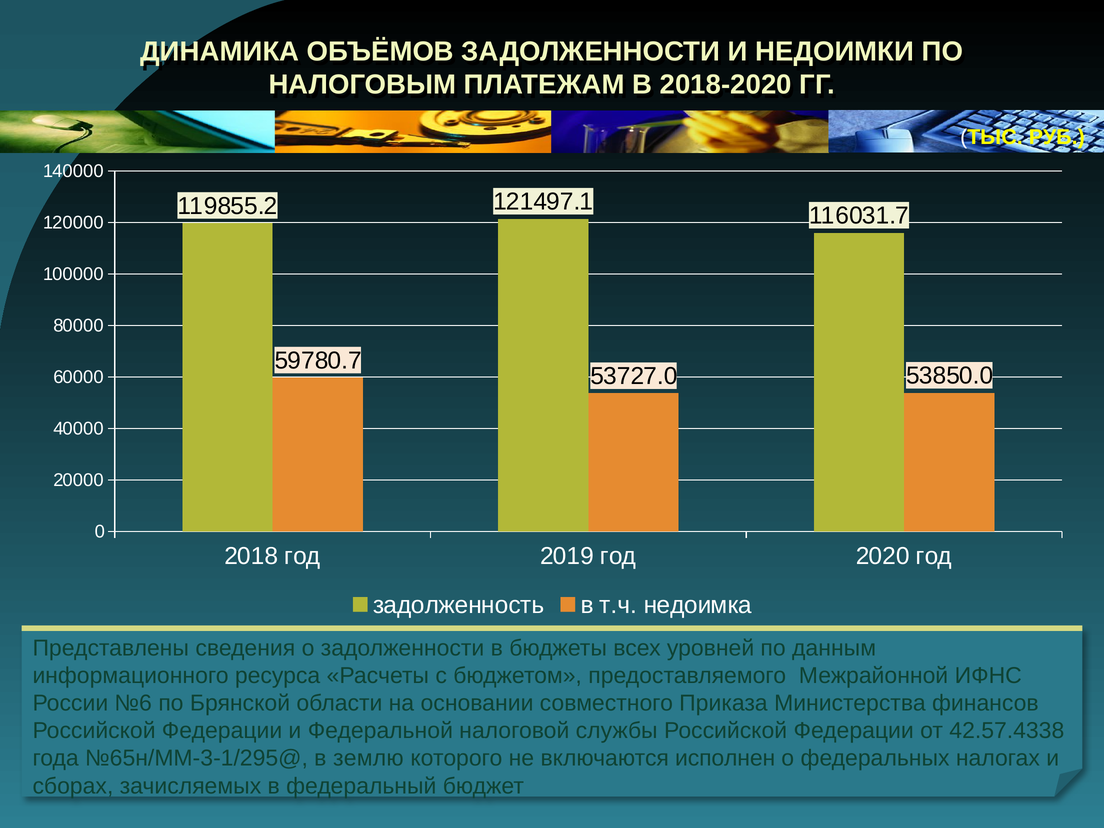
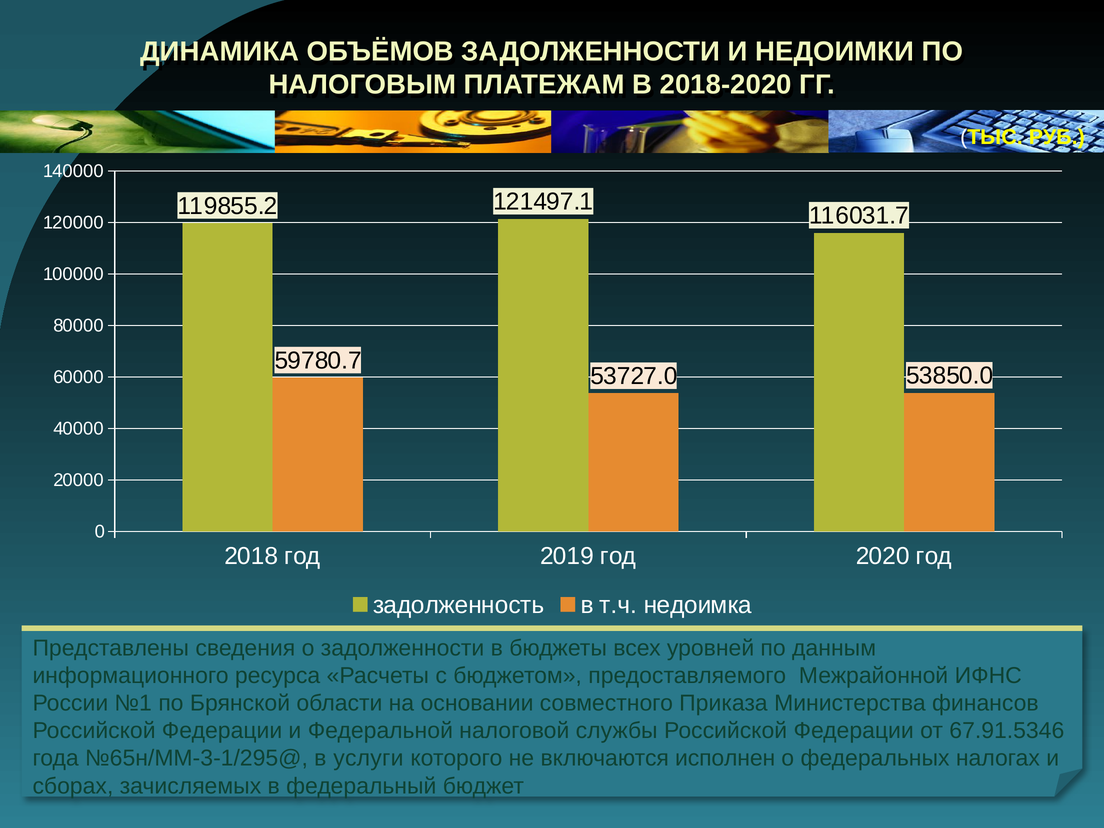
№6: №6 -> №1 (133, 703)
42.57.4338: 42.57.4338 -> 67.91.5346 (1007, 731)
землю: землю -> услуги (368, 758)
